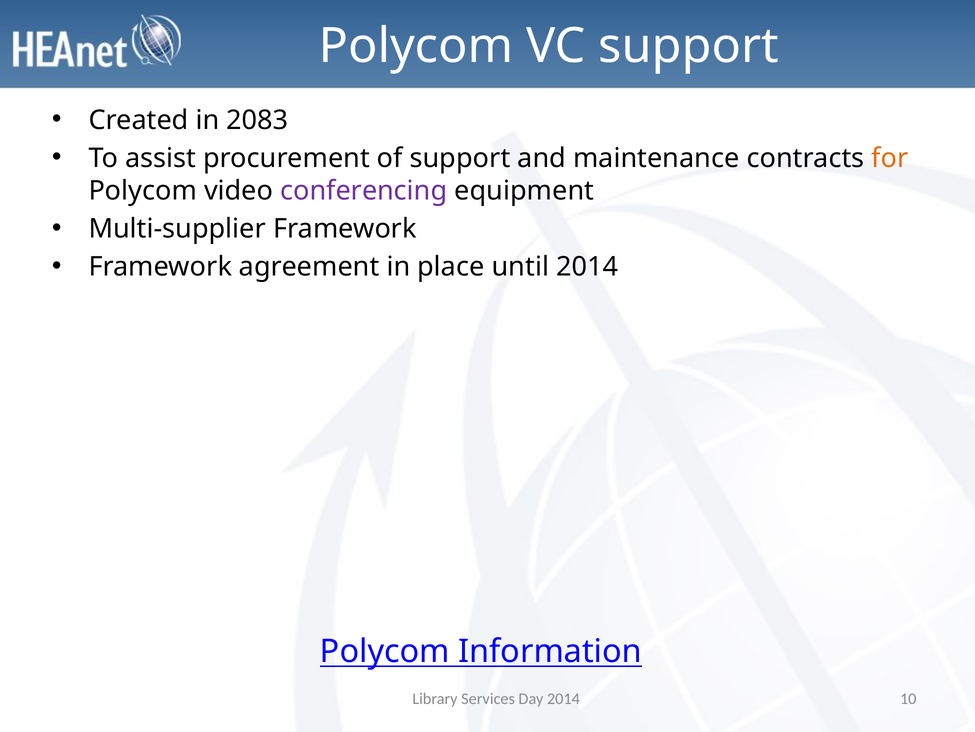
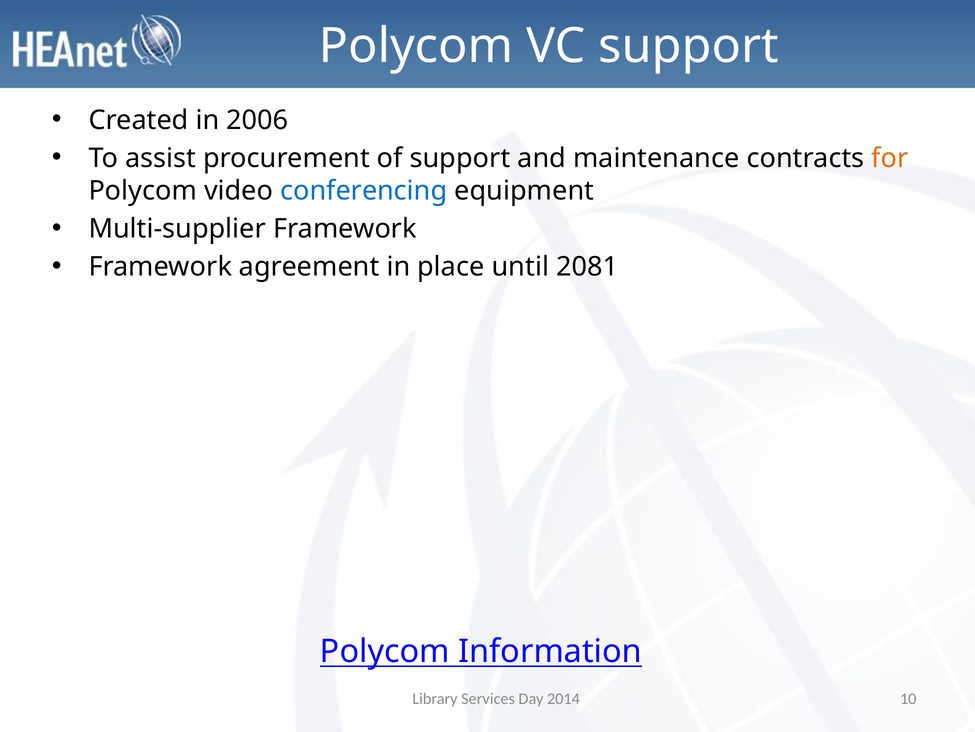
2083: 2083 -> 2006 (257, 120)
conferencing colour: purple -> blue (364, 190)
until 2014: 2014 -> 2081 (587, 266)
